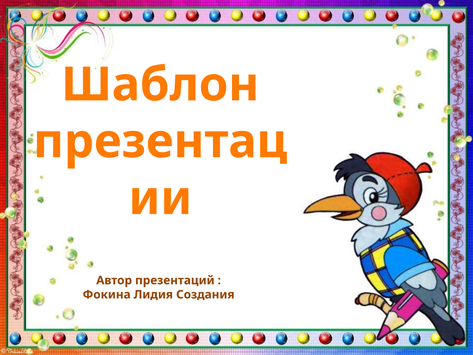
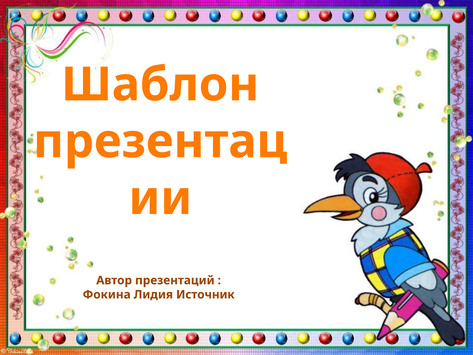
Создания: Создания -> Источник (205, 294)
